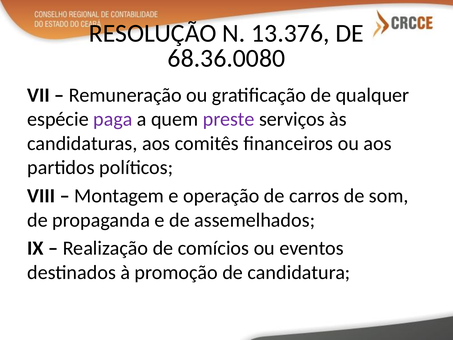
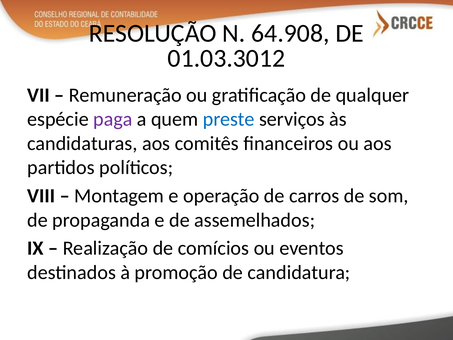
13.376: 13.376 -> 64.908 (290, 33)
68.36.0080: 68.36.0080 -> 01.03.3012 (226, 58)
preste colour: purple -> blue (229, 119)
